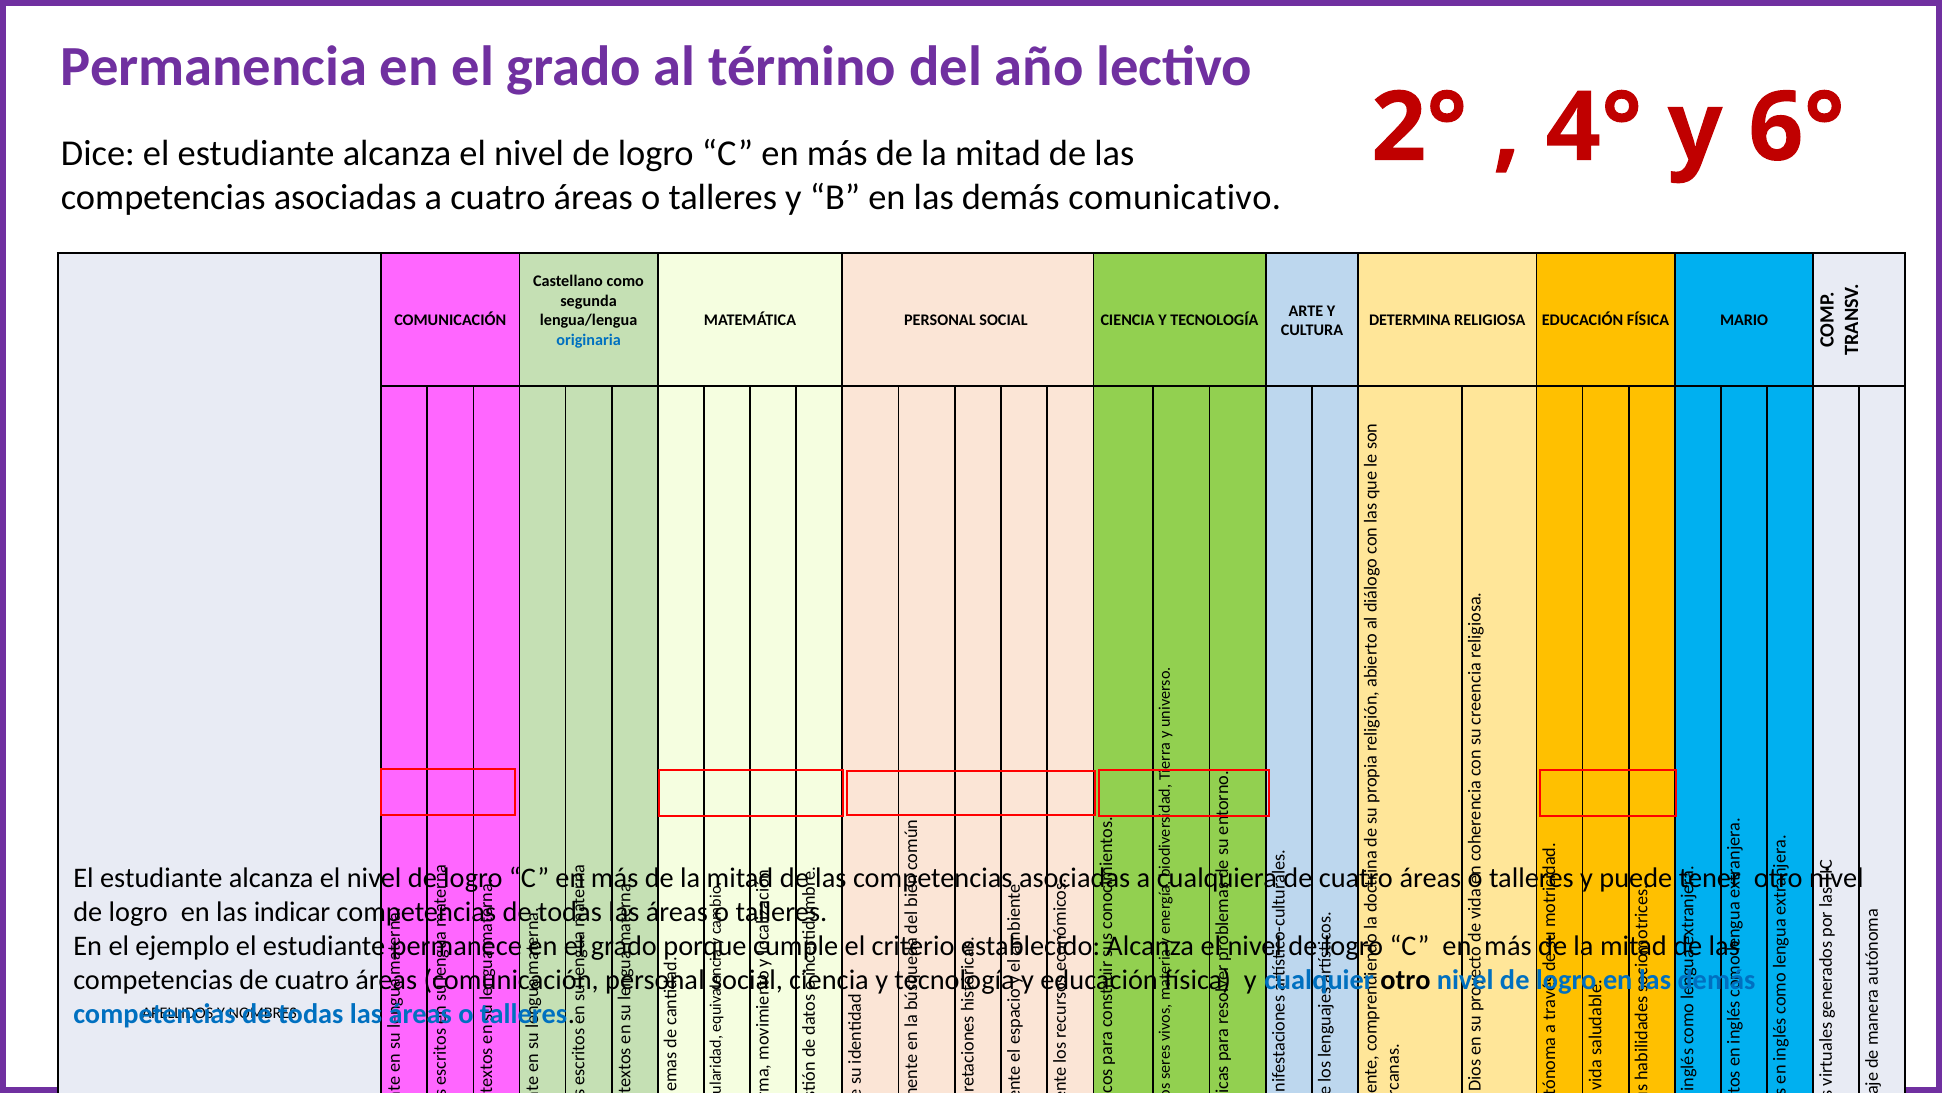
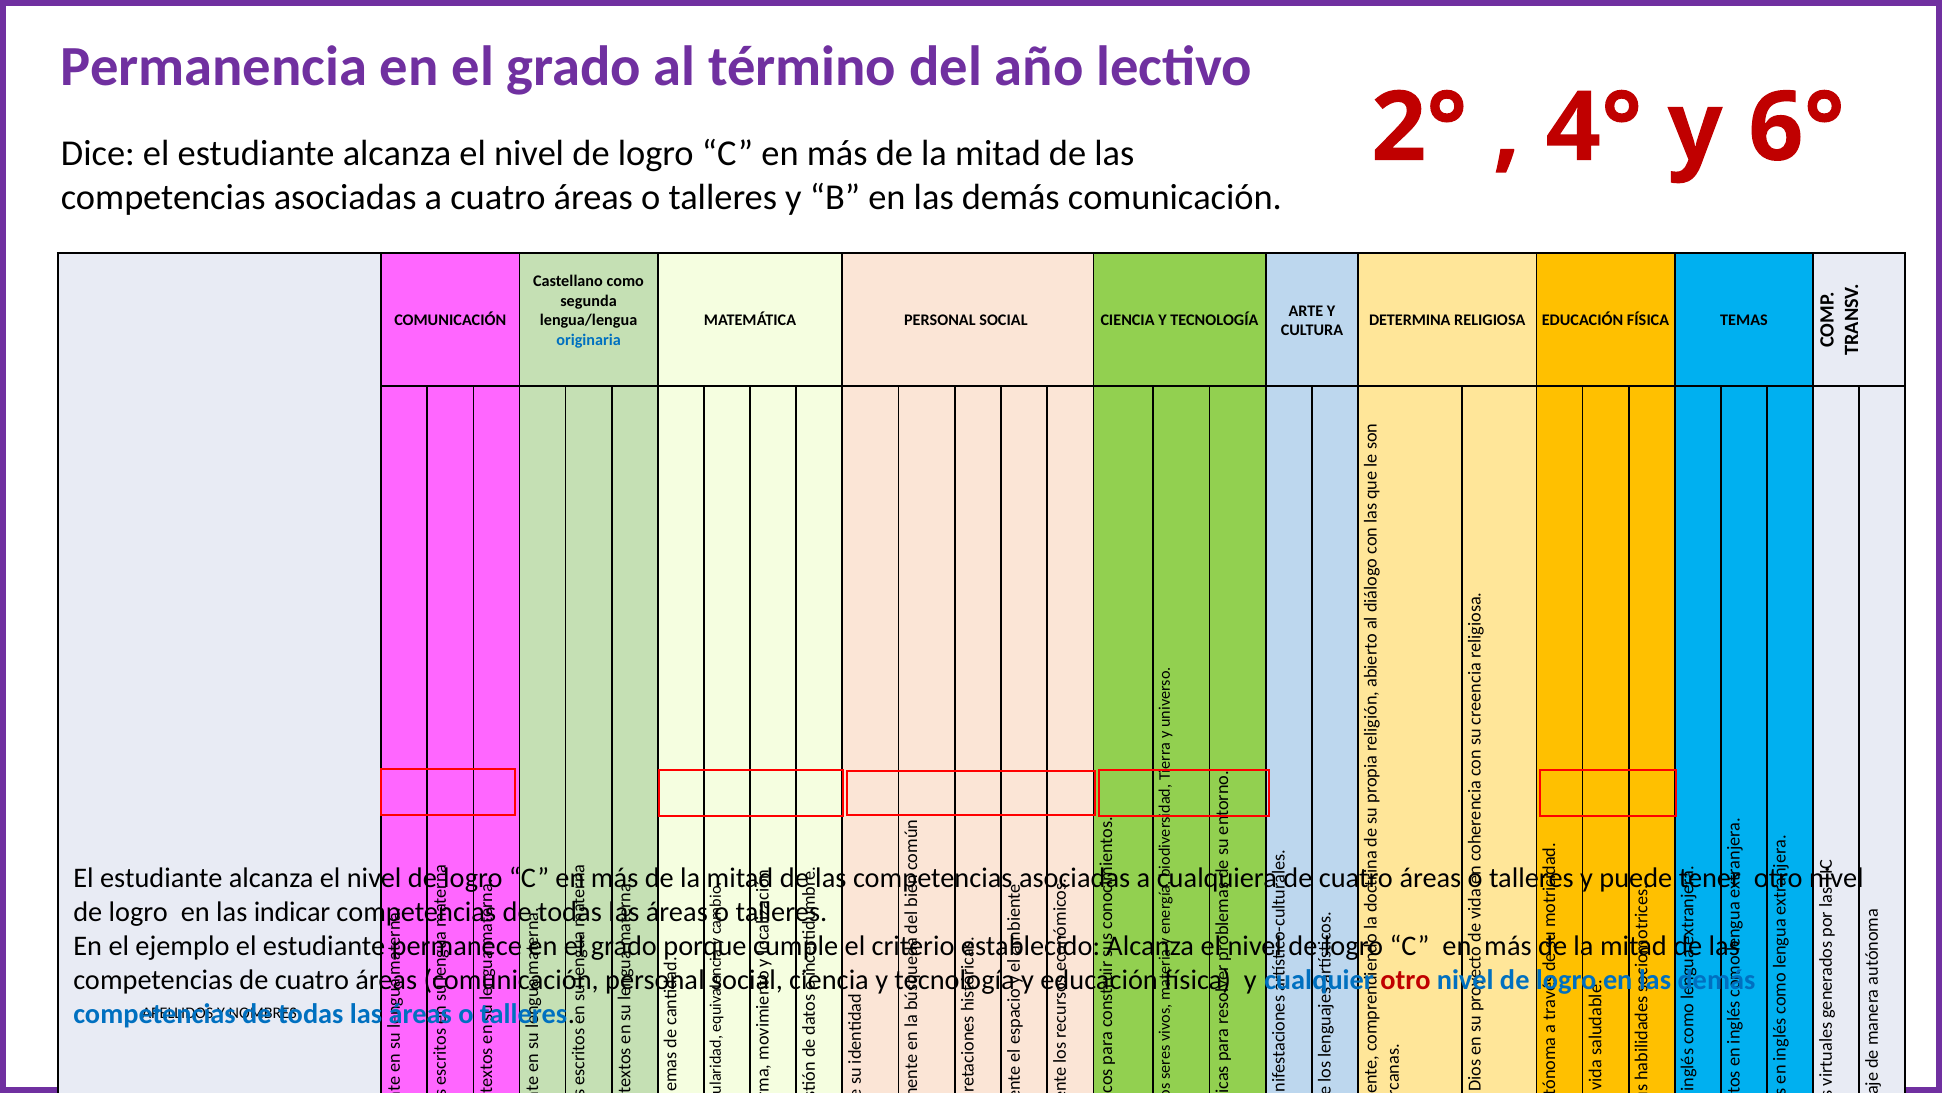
demás comunicativo: comunicativo -> comunicación (1175, 197)
MARIO: MARIO -> TEMAS (1744, 320)
otro colour: black -> red (1405, 980)
